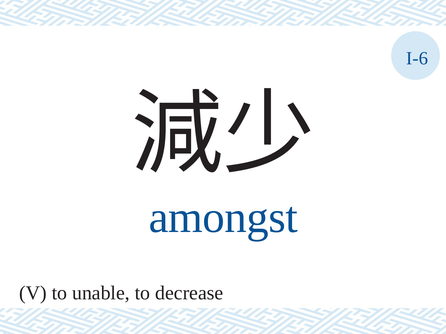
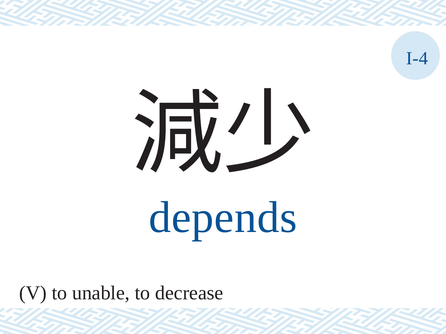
I-6: I-6 -> I-4 (417, 58)
amongst: amongst -> depends (223, 218)
